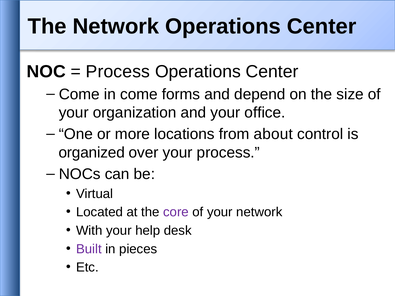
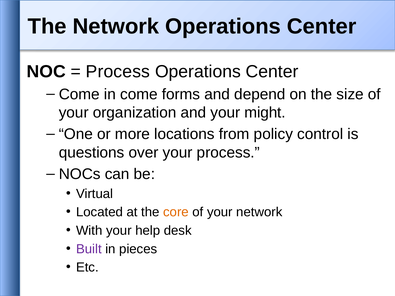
office: office -> might (265, 113)
about: about -> policy (273, 134)
organized: organized -> questions (92, 153)
core colour: purple -> orange (176, 212)
